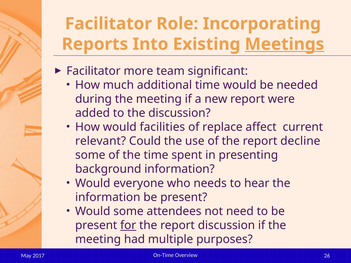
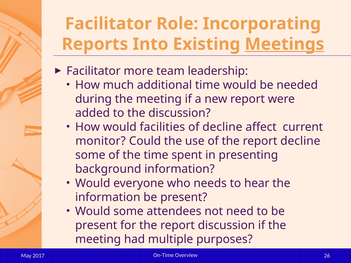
significant: significant -> leadership (218, 71)
of replace: replace -> decline (222, 127)
relevant: relevant -> monitor (101, 141)
for underline: present -> none (128, 225)
